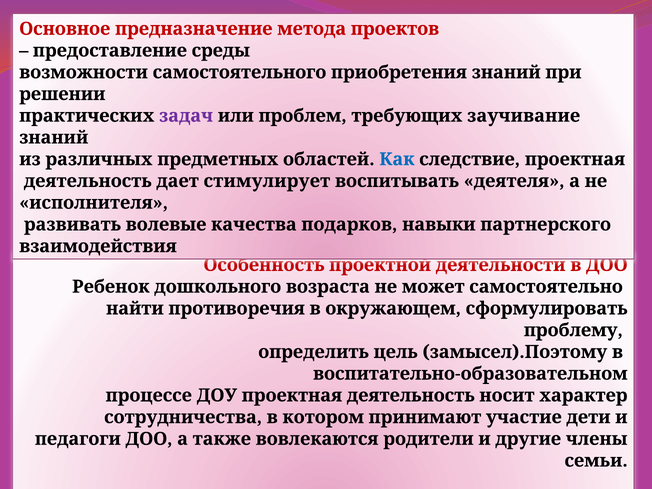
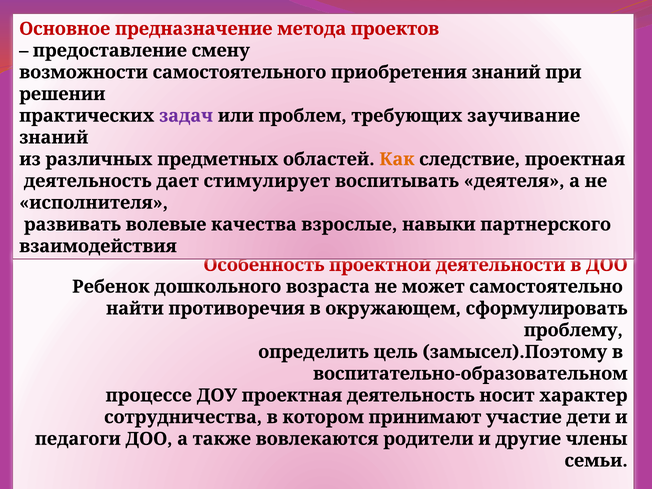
среды: среды -> смену (221, 51)
Как colour: blue -> orange (397, 159)
подарков: подарков -> взрослые (349, 224)
